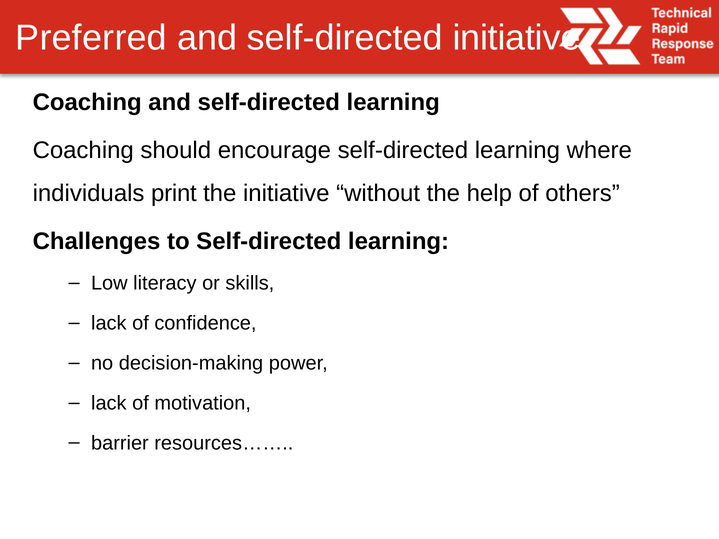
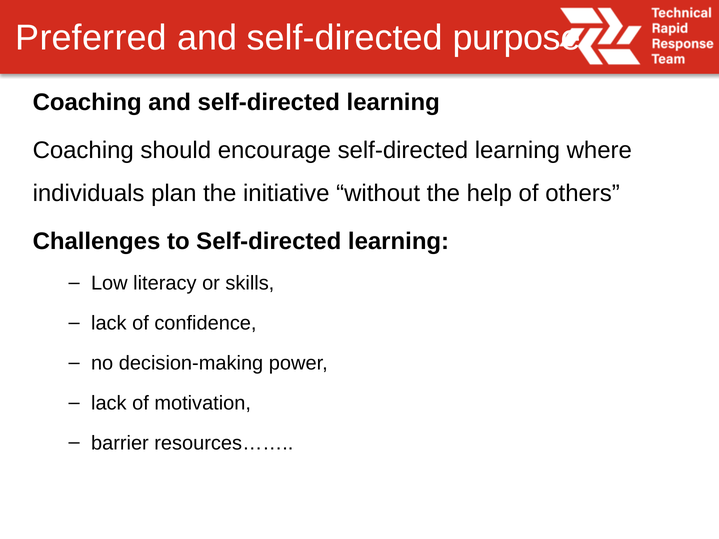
self-directed initiative: initiative -> purpose (517, 38)
print: print -> plan (174, 193)
